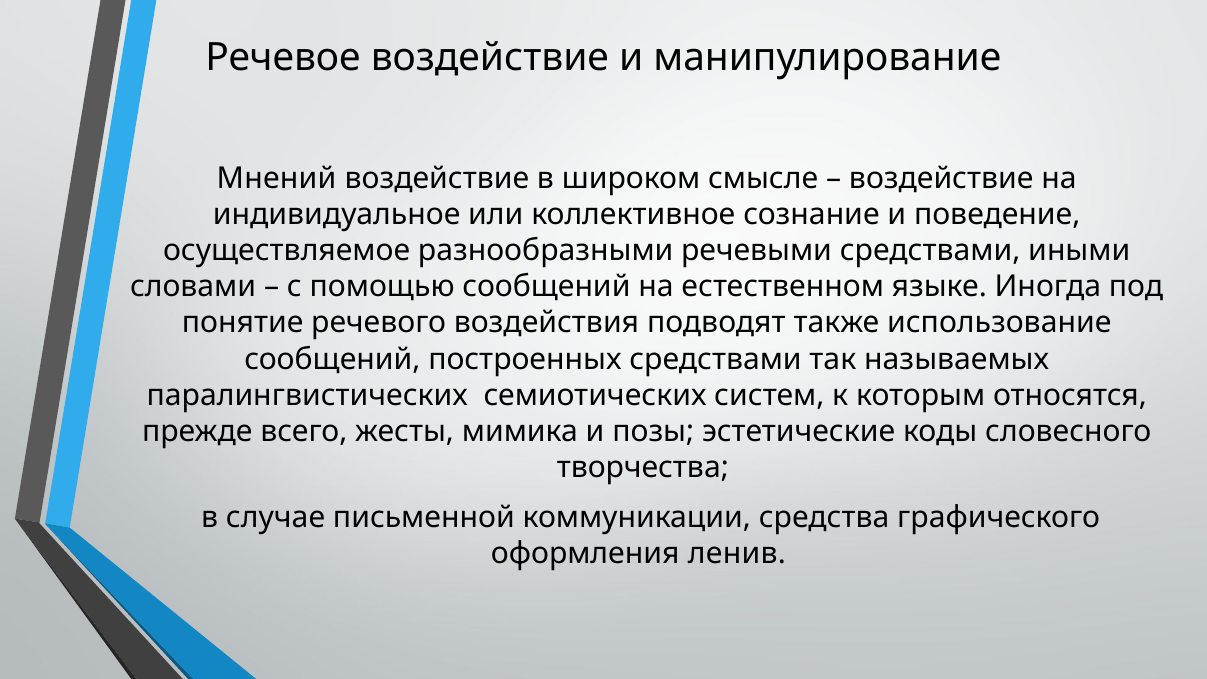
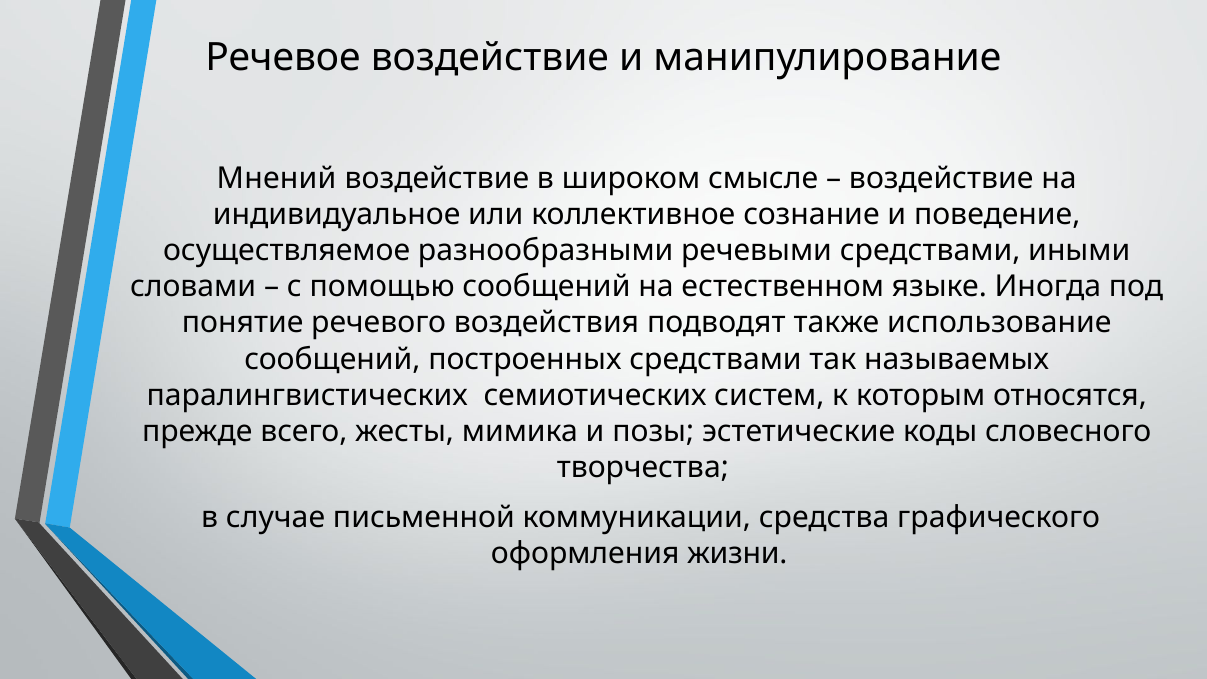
ленив: ленив -> жизни (737, 554)
